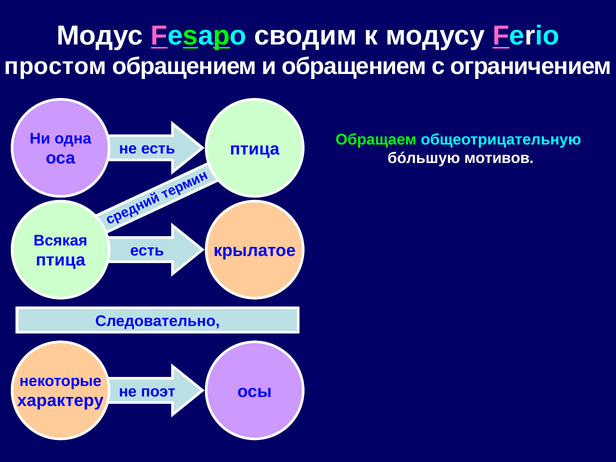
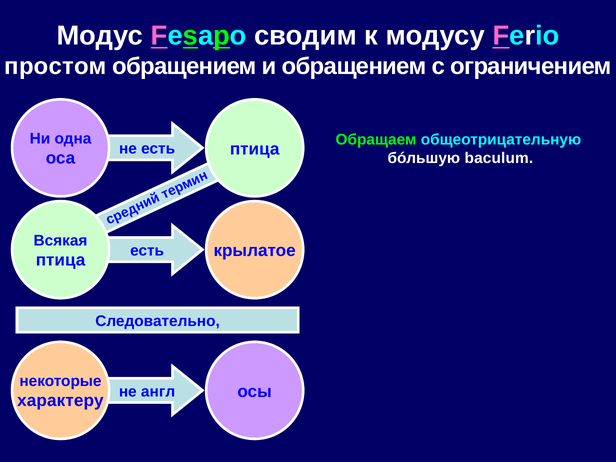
мотивов: мотивов -> baculum (499, 158)
поэт: поэт -> англ (158, 391)
